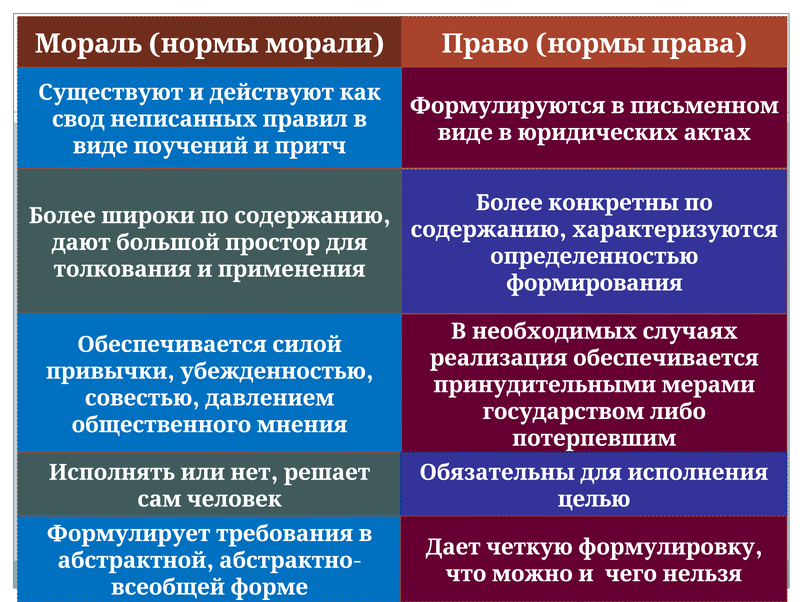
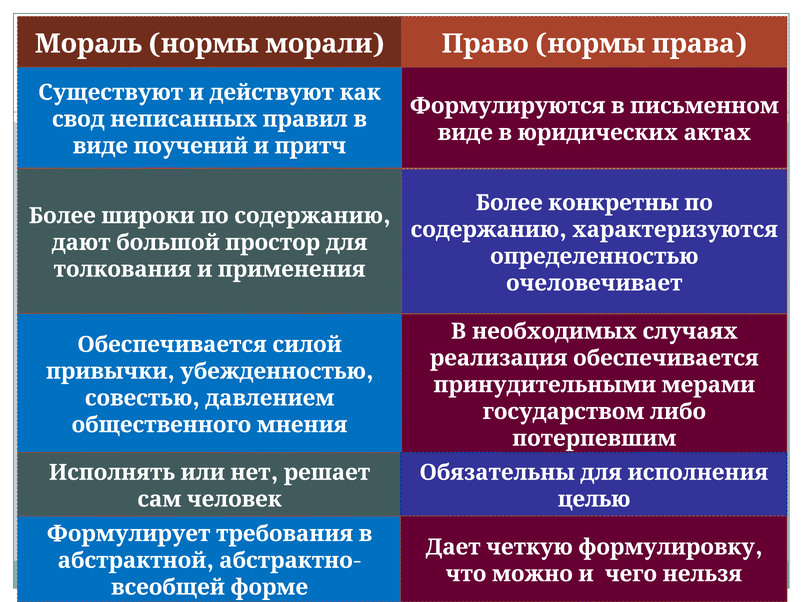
формирования: формирования -> очеловечивает (594, 283)
